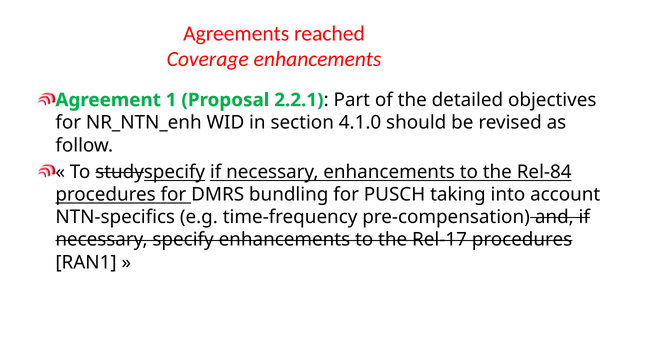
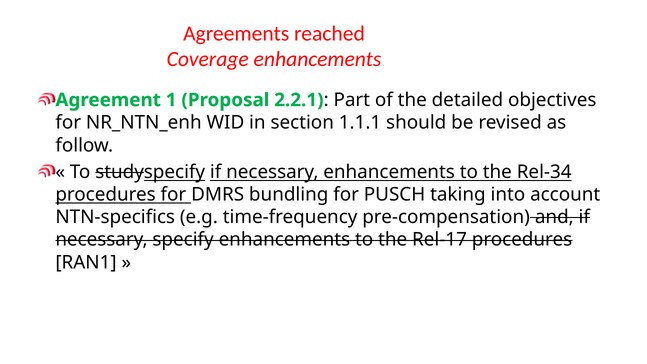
4.1.0: 4.1.0 -> 1.1.1 (360, 123)
Rel-84: Rel-84 -> Rel-34 (544, 172)
